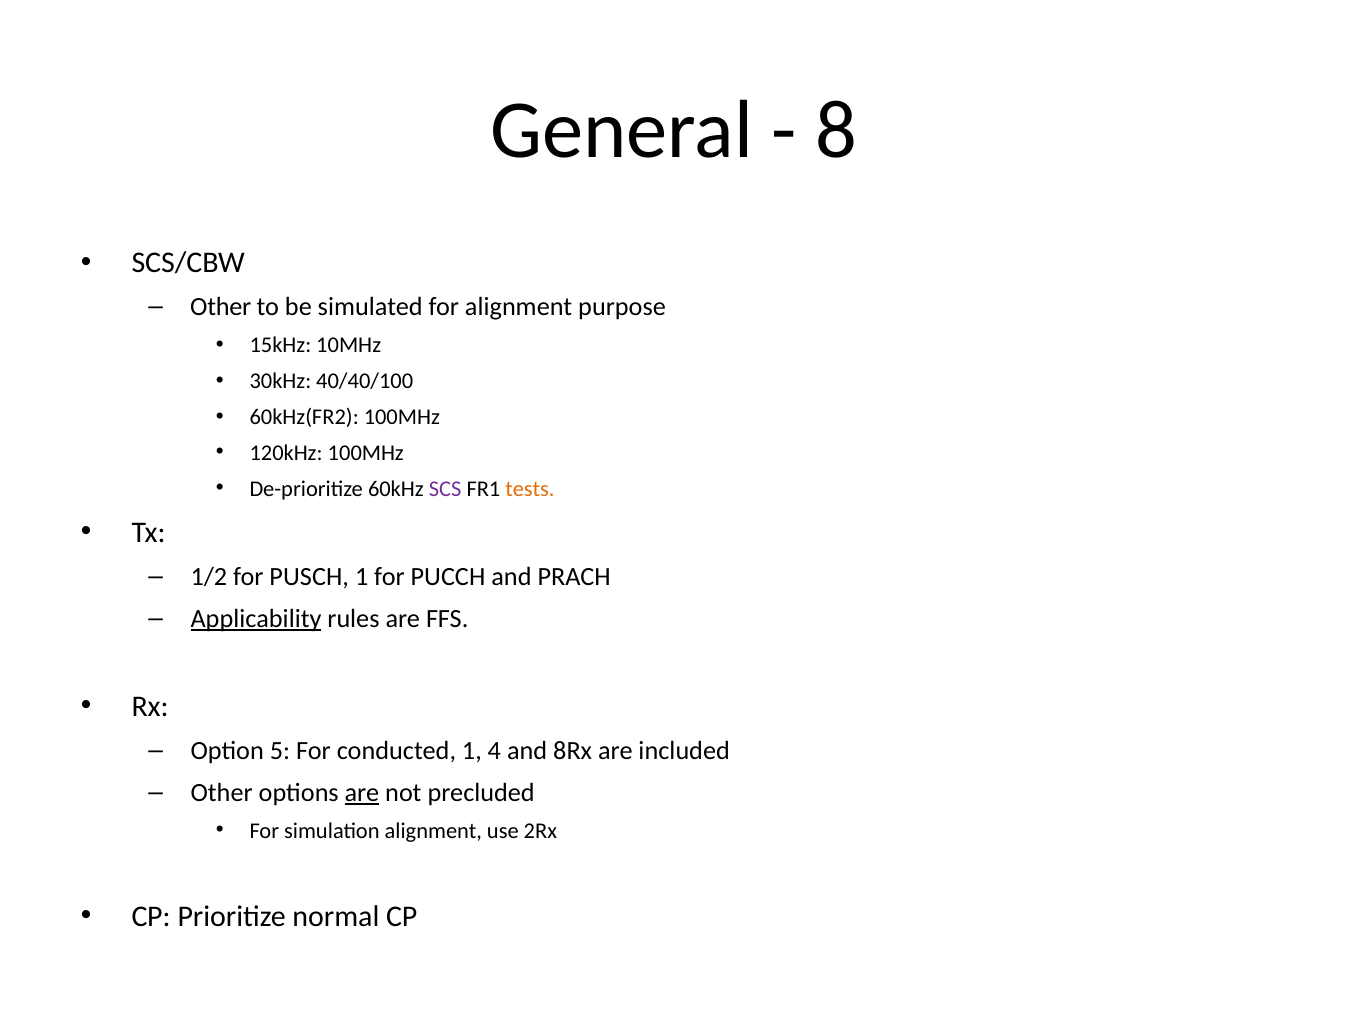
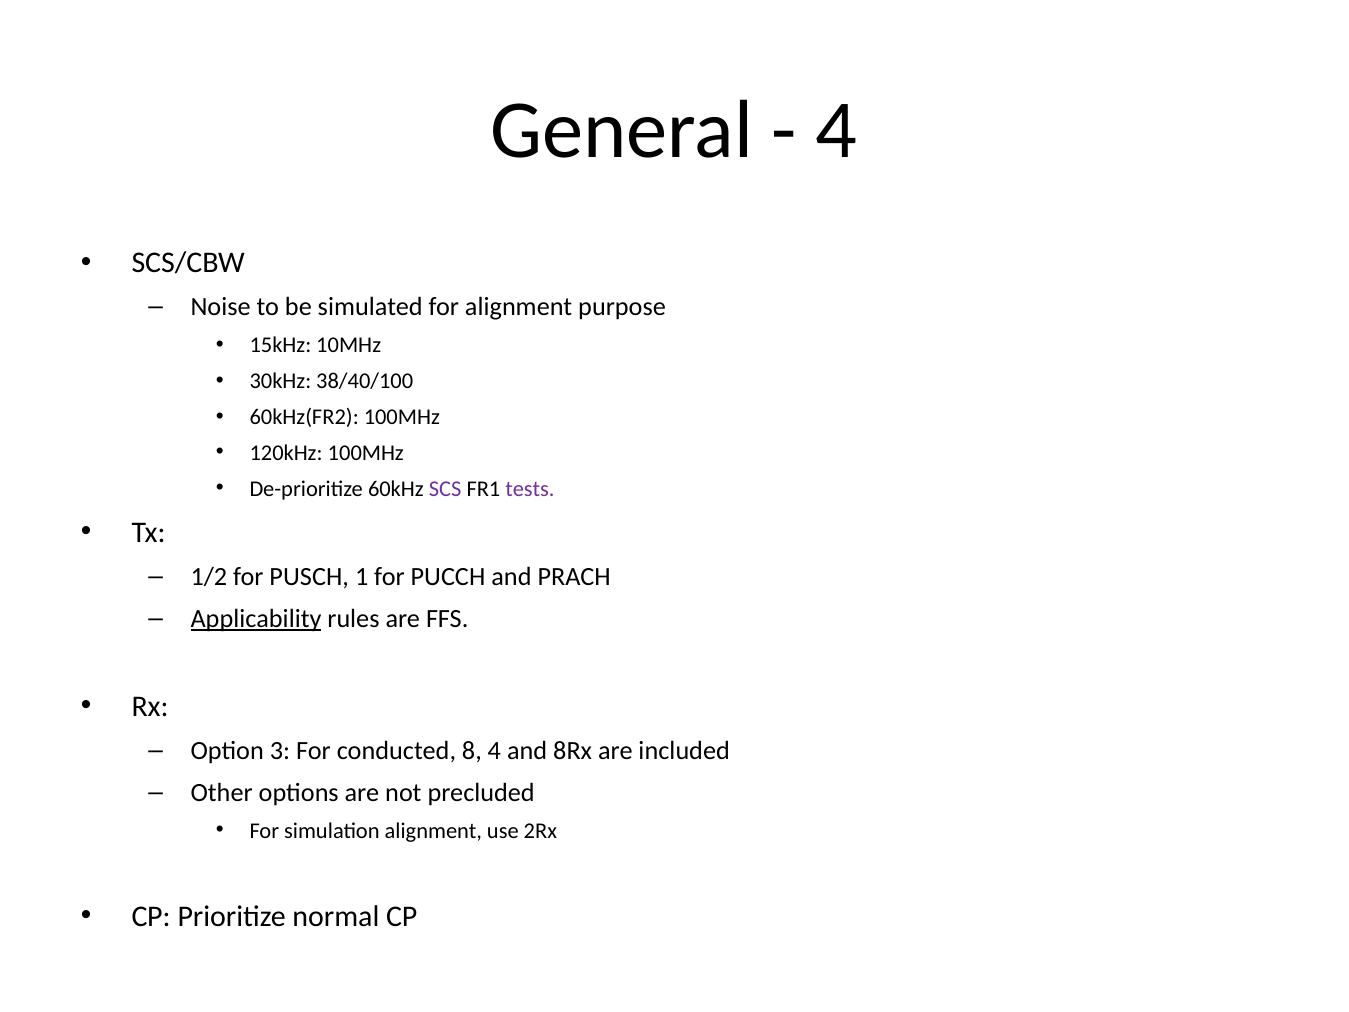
8: 8 -> 4 (837, 131)
Other: Other -> Noise (221, 307)
40/40/100: 40/40/100 -> 38/40/100 (365, 381)
tests colour: orange -> purple (530, 489)
5: 5 -> 3 (280, 751)
conducted 1: 1 -> 8 (472, 751)
are underline: present -> none (362, 793)
